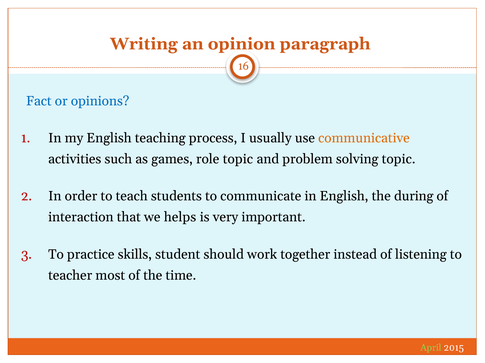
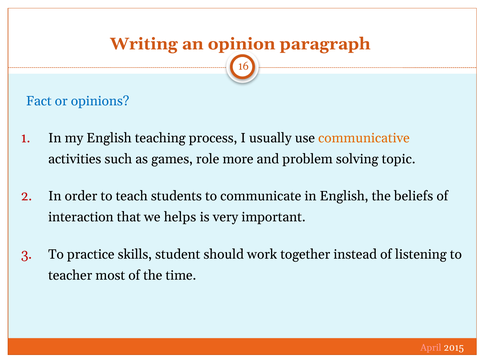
role topic: topic -> more (238, 159)
during: during -> beliefs (414, 197)
April colour: light green -> pink (431, 348)
